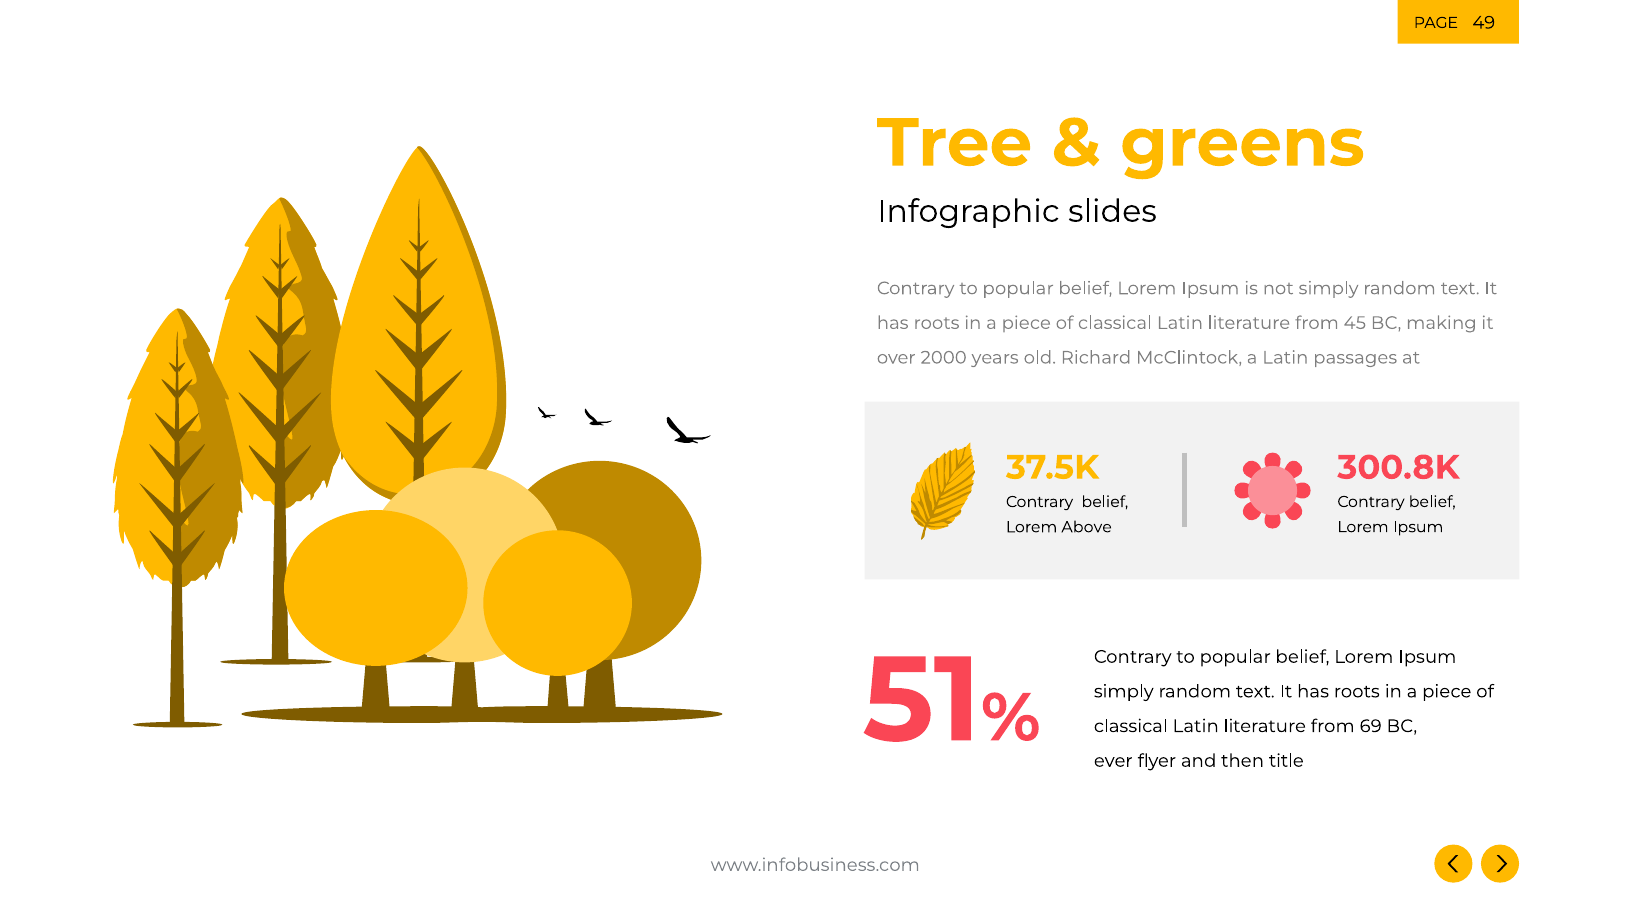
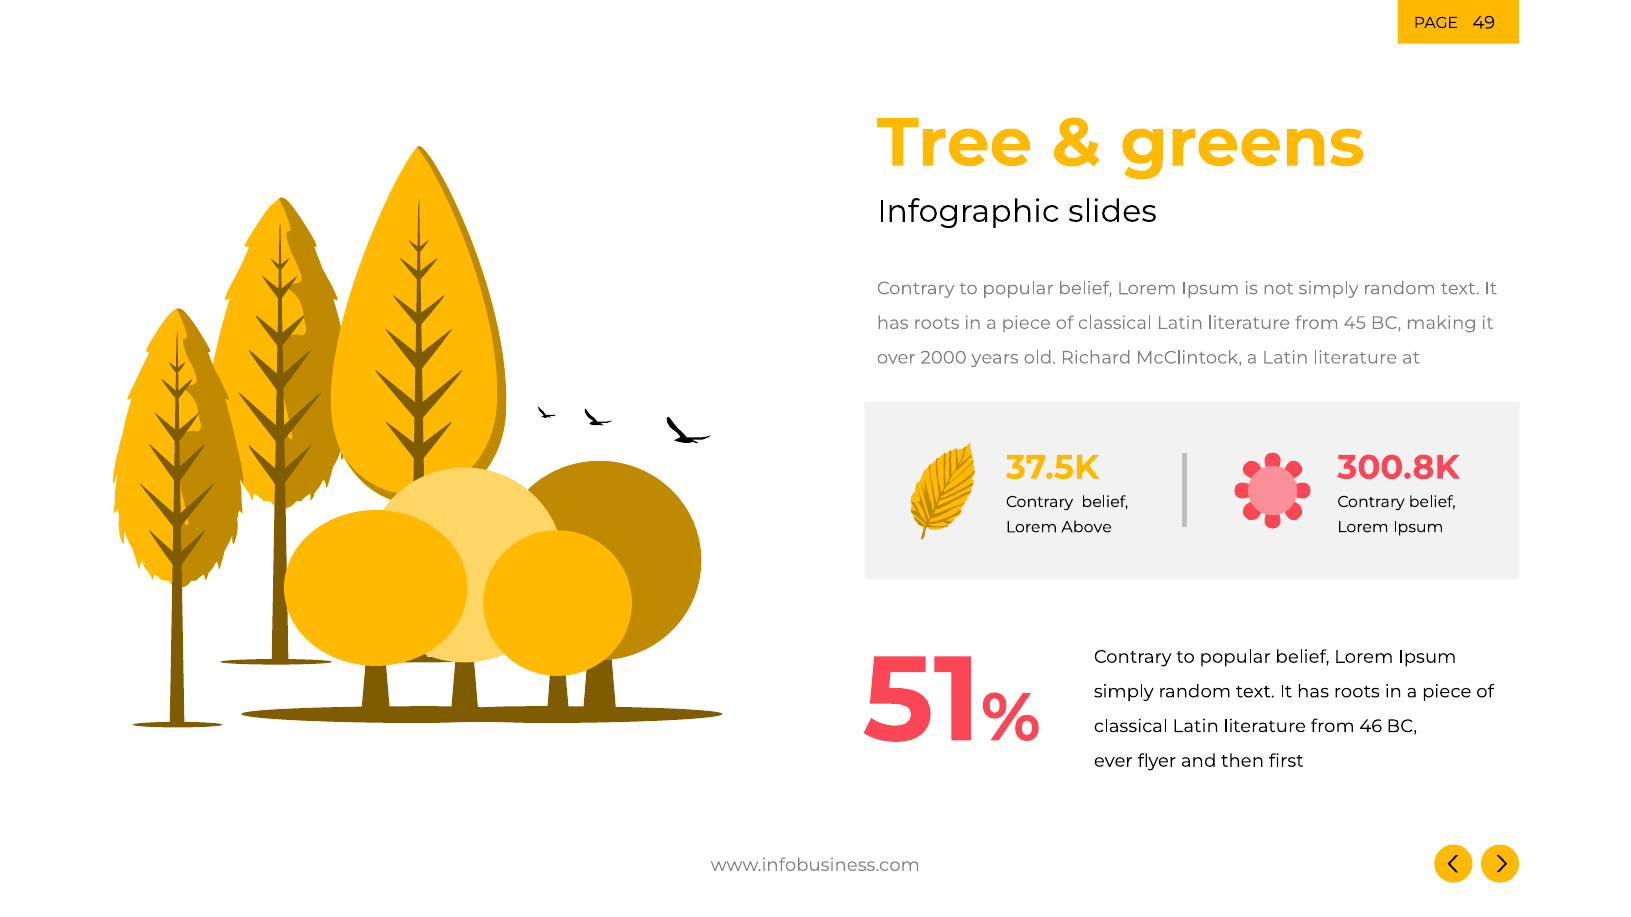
a Latin passages: passages -> literature (1355, 358)
69: 69 -> 46 (1371, 726)
title: title -> first (1286, 761)
